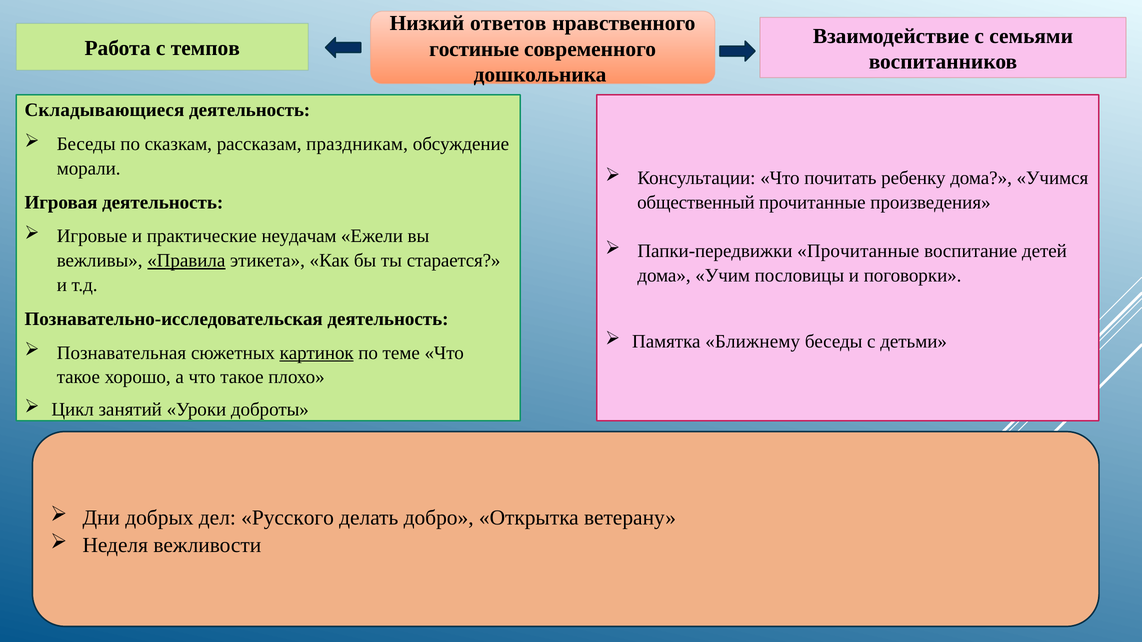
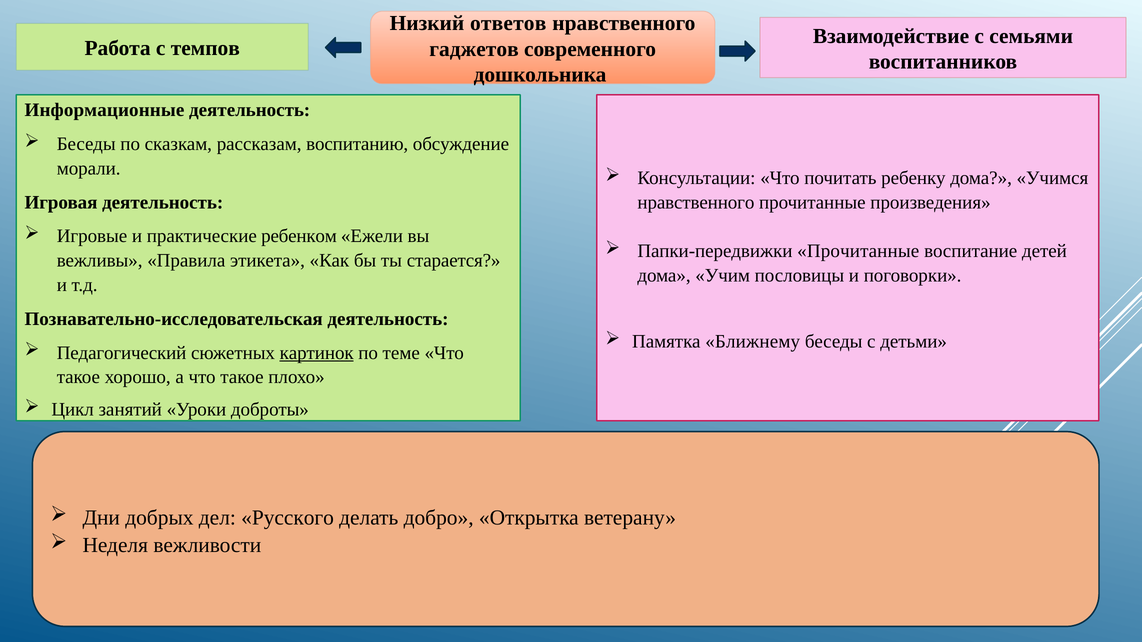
гостиные: гостиные -> гаджетов (474, 49)
Складывающиеся: Складывающиеся -> Информационные (104, 110)
праздникам: праздникам -> воспитанию (357, 144)
общественный: общественный -> нравственного (696, 202)
неудачам: неудачам -> ребенком (299, 236)
Правила underline: present -> none (186, 261)
Познавательная: Познавательная -> Педагогический (122, 353)
